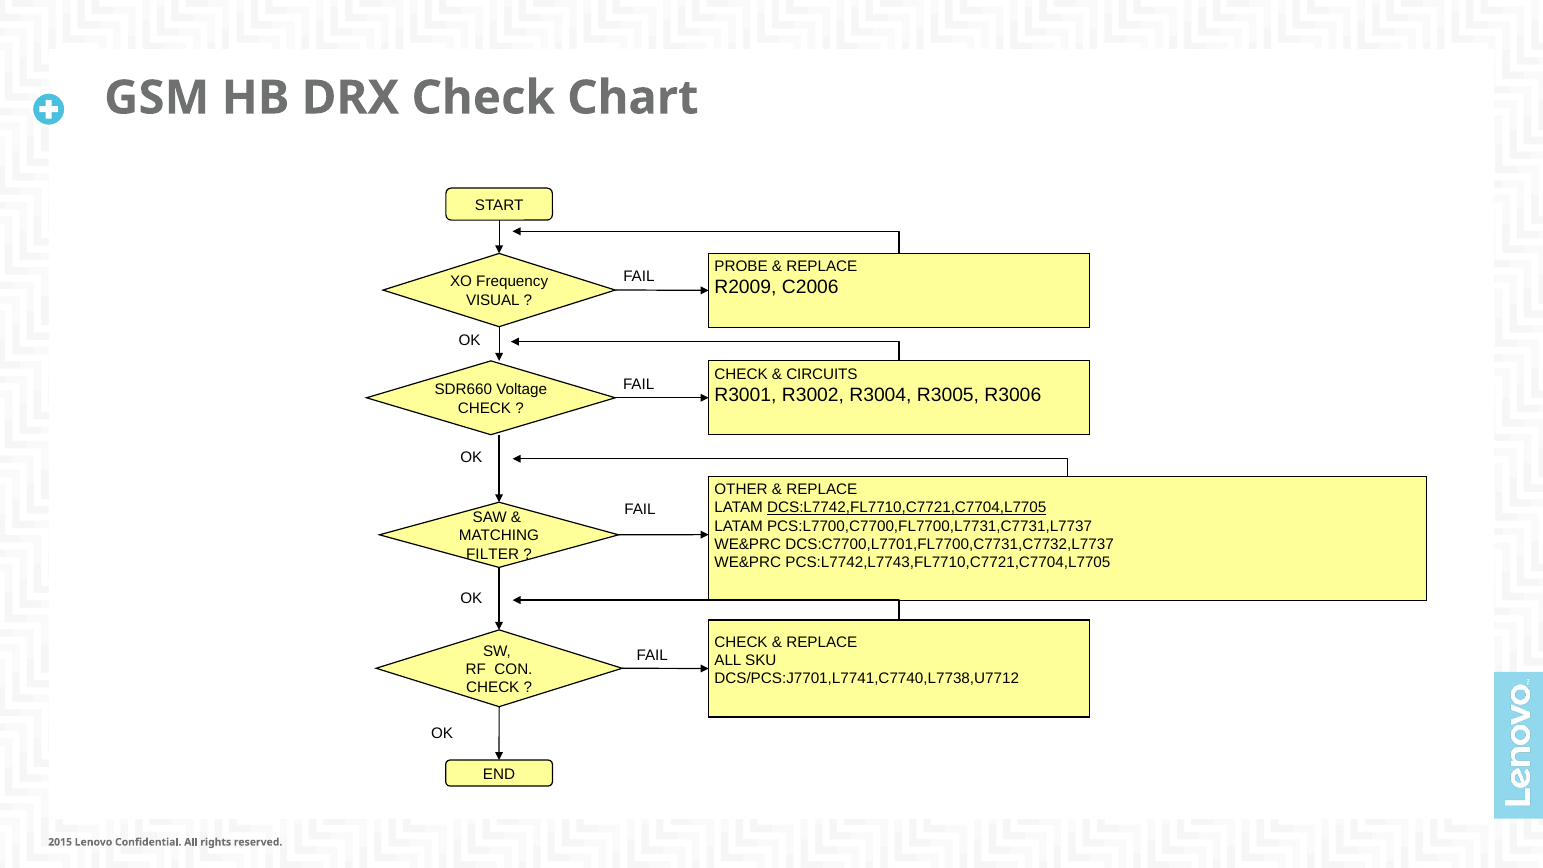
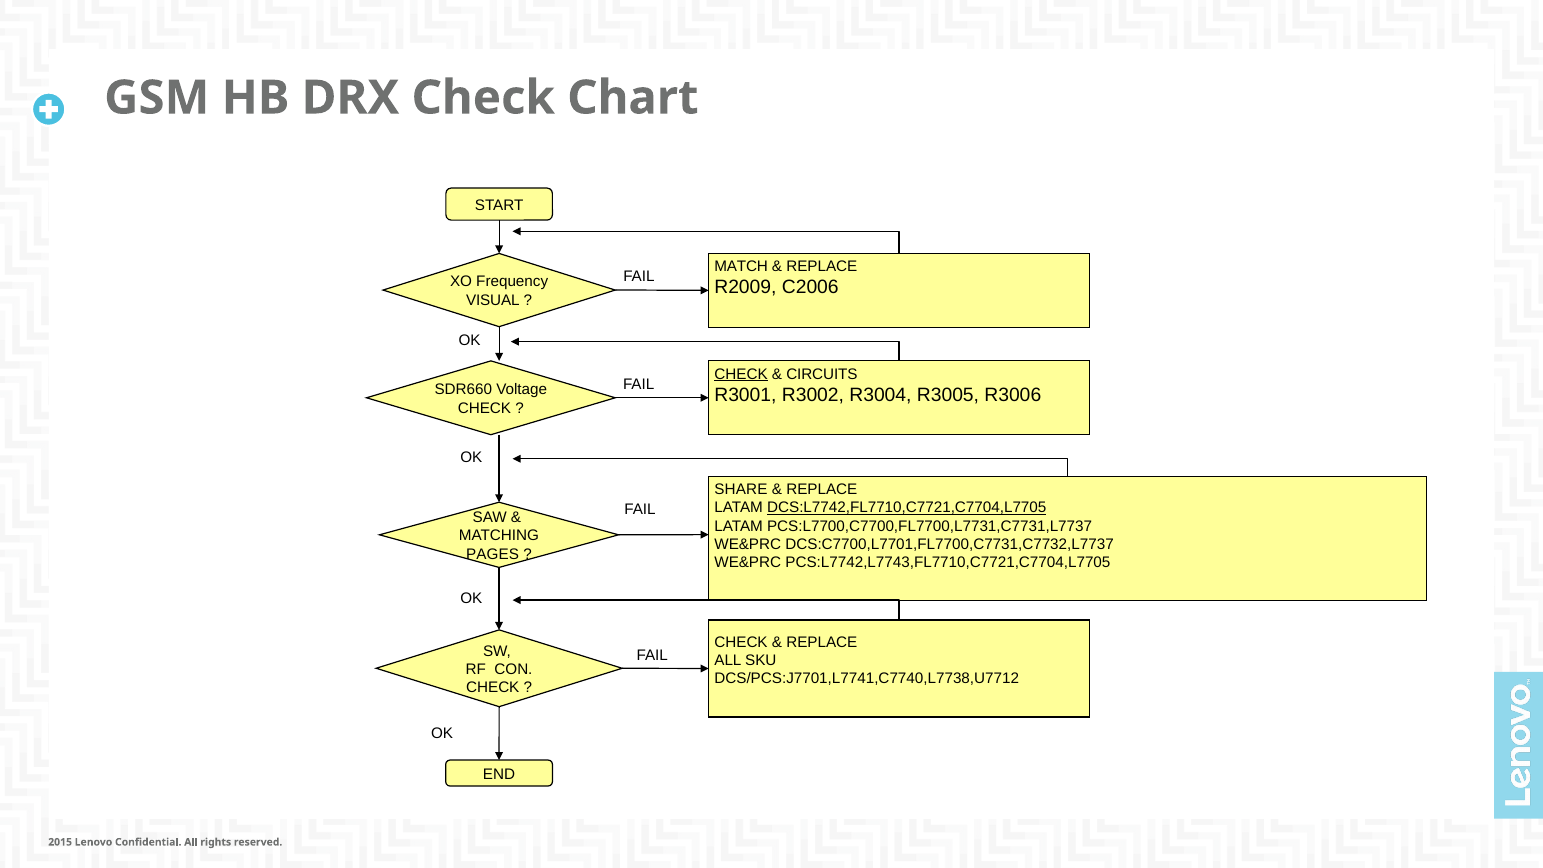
PROBE: PROBE -> MATCH (741, 267)
CHECK underline: none -> present (741, 374)
OTHER: OTHER -> SHARE (741, 489)
FILTER: FILTER -> PAGES (493, 554)
